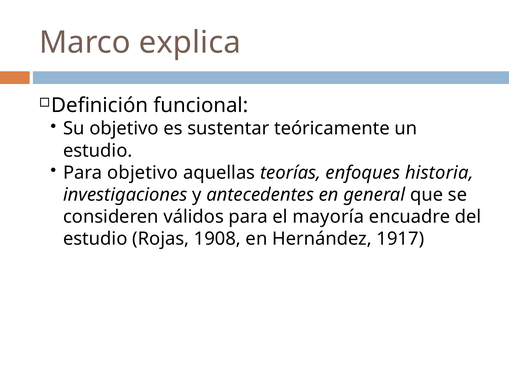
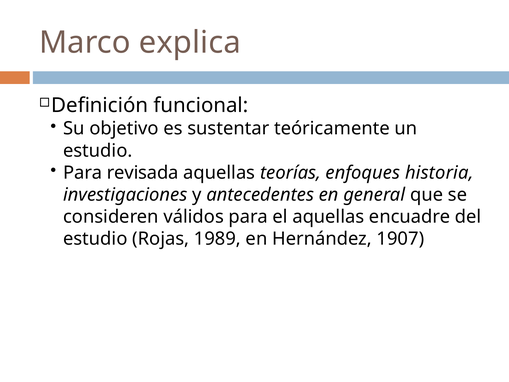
Para objetivo: objetivo -> revisada (143, 173)
el mayoría: mayoría -> aquellas (328, 217)
1908: 1908 -> 1989 (217, 239)
1917: 1917 -> 1907 (400, 239)
